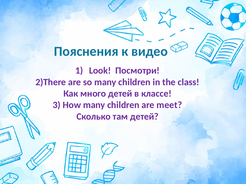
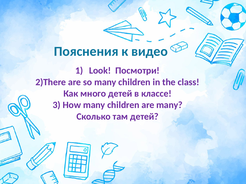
are meet: meet -> many (169, 105)
